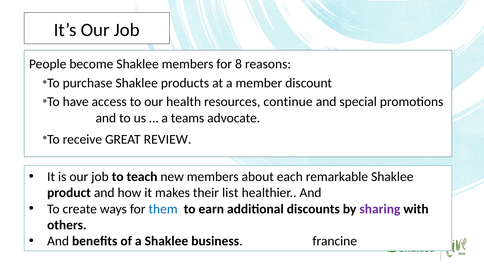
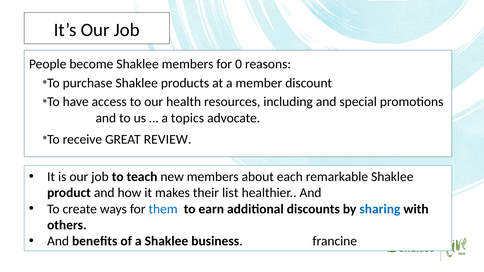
8: 8 -> 0 (239, 64)
continue: continue -> including (288, 102)
teams: teams -> topics (187, 118)
sharing colour: purple -> blue (380, 209)
